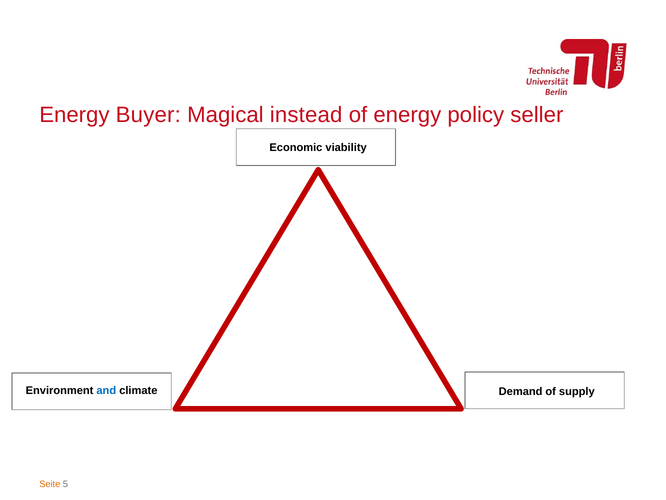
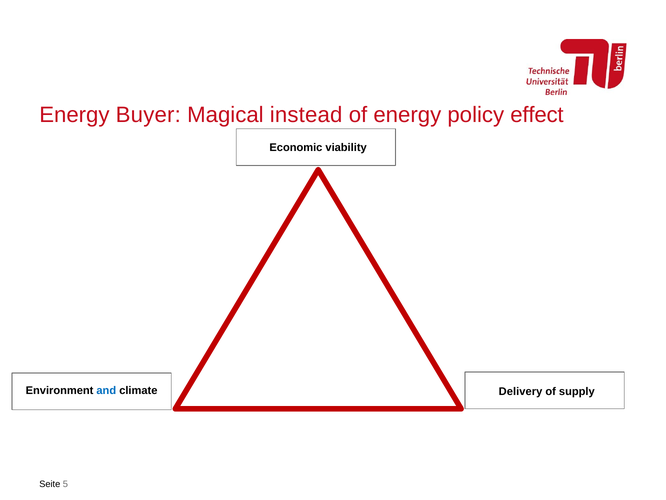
seller: seller -> effect (537, 115)
Demand: Demand -> Delivery (521, 391)
Seite colour: orange -> black (50, 484)
